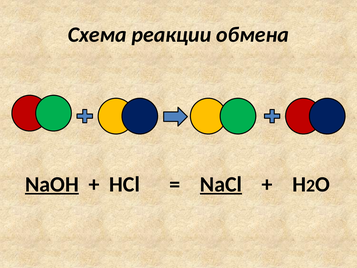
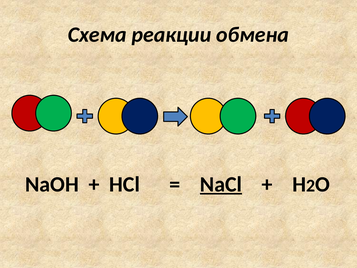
NaOH underline: present -> none (52, 184)
